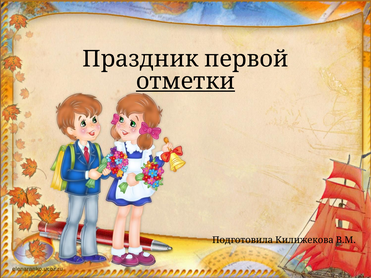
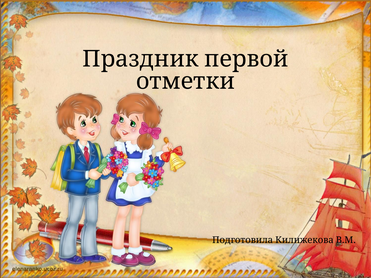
отметки underline: present -> none (185, 81)
